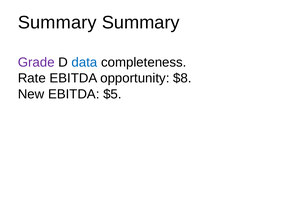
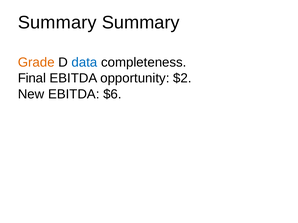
Grade colour: purple -> orange (36, 62)
Rate: Rate -> Final (32, 78)
$8: $8 -> $2 (182, 78)
$5: $5 -> $6 (112, 94)
